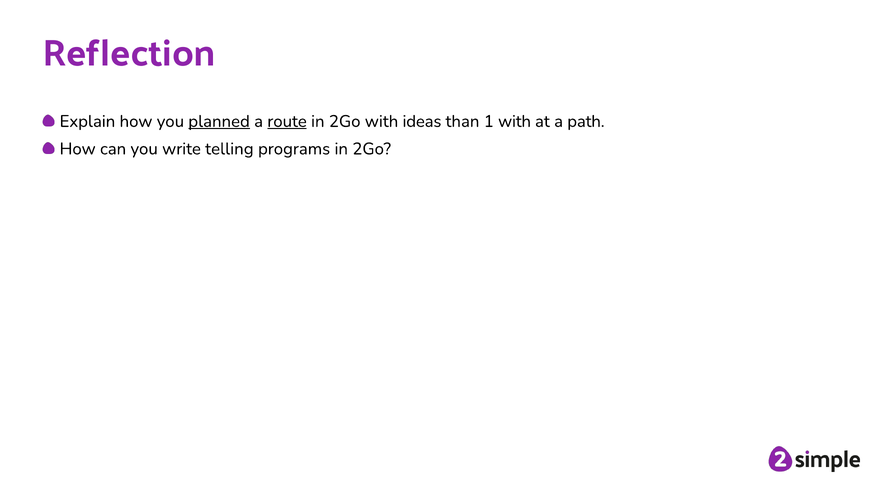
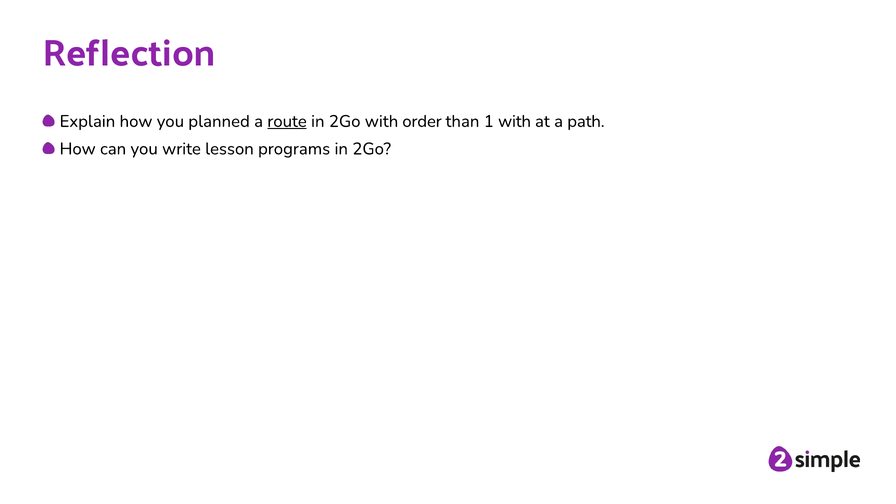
planned underline: present -> none (219, 121)
ideas: ideas -> order (422, 121)
telling: telling -> lesson (229, 149)
